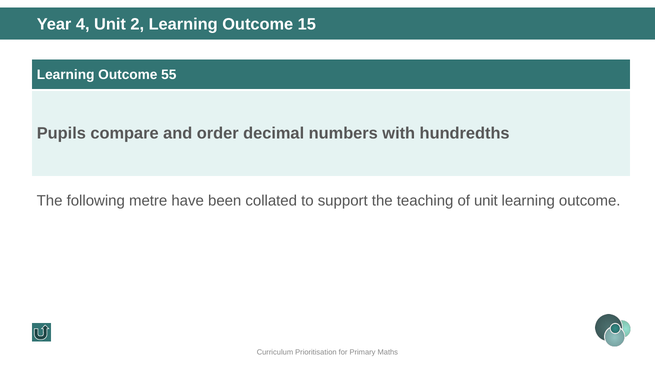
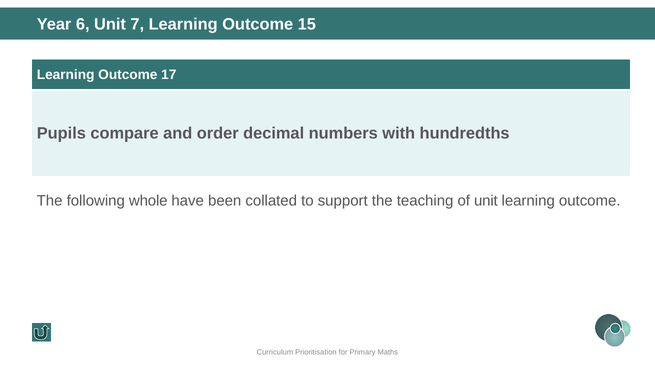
4: 4 -> 6 (83, 24)
2: 2 -> 7 (137, 24)
55: 55 -> 17 (169, 75)
metre: metre -> whole (148, 200)
